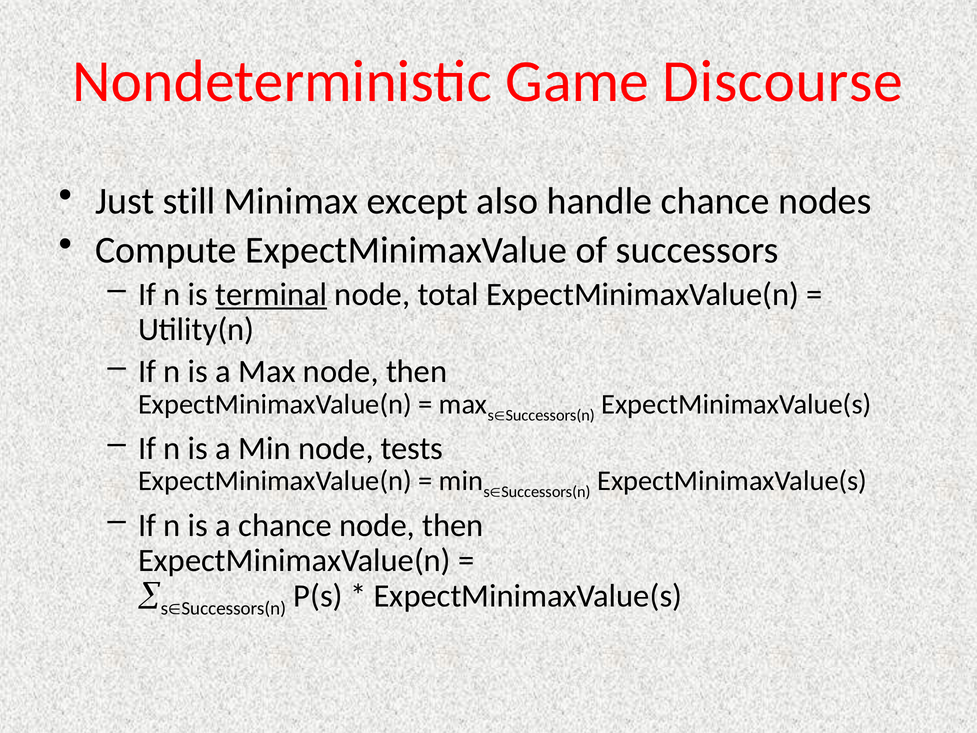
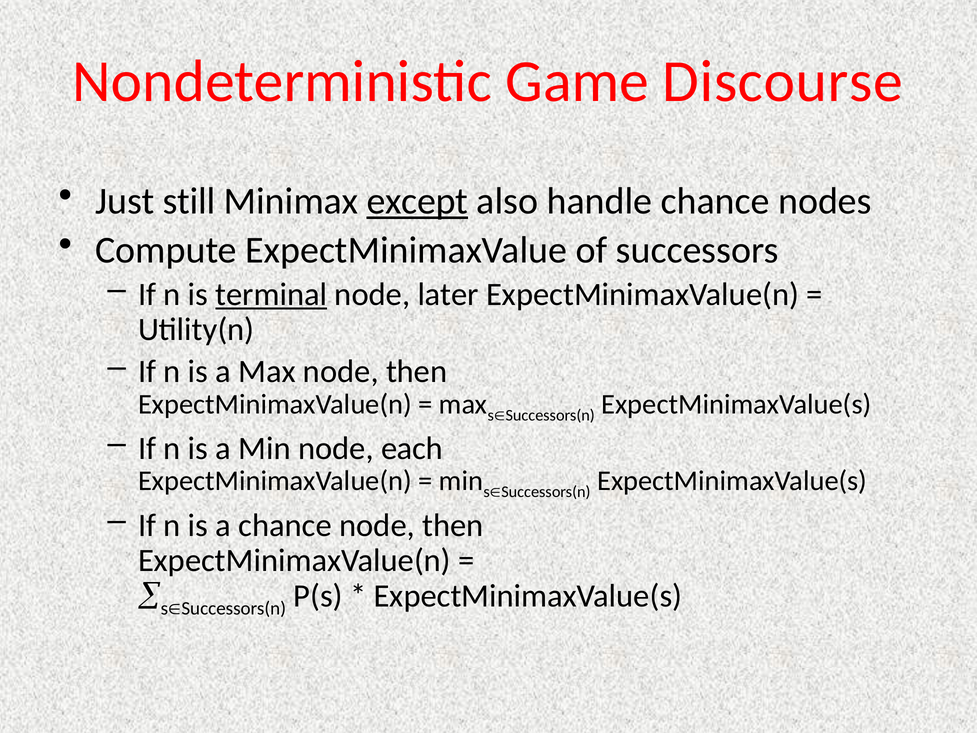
except underline: none -> present (417, 201)
total: total -> later (448, 294)
tests: tests -> each (412, 448)
